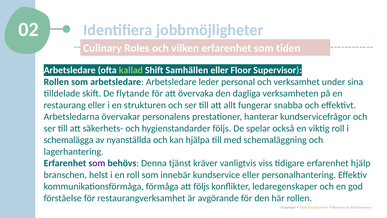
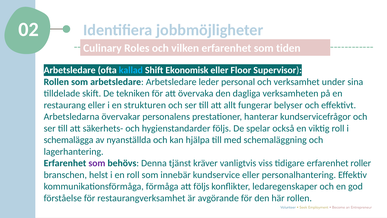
kallad colour: light green -> light blue (131, 70)
Samhällen: Samhällen -> Ekonomisk (187, 70)
flytande: flytande -> tekniken (133, 93)
snabba: snabba -> belyser (288, 105)
hjälp: hjälp -> roller (361, 163)
